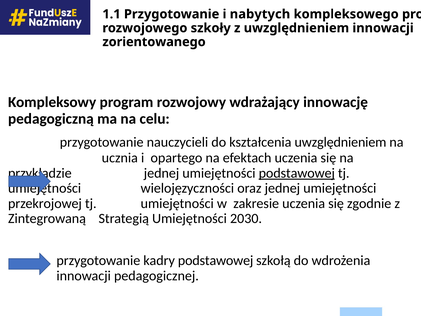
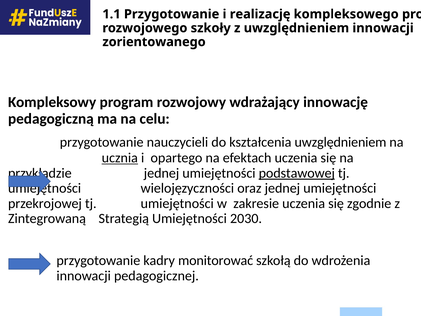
nabytych: nabytych -> realizację (260, 14)
ucznia underline: none -> present (120, 158)
kadry podstawowej: podstawowej -> monitorować (216, 260)
